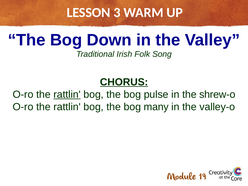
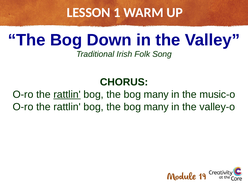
3: 3 -> 1 (117, 13)
CHORUS underline: present -> none (124, 82)
pulse: pulse -> many (156, 94)
shrew-o: shrew-o -> music-o (217, 94)
